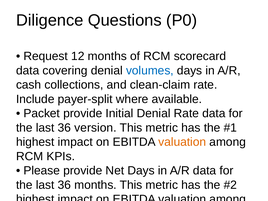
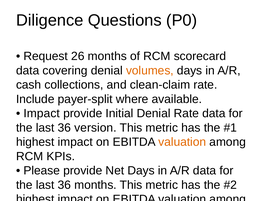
12: 12 -> 26 (78, 56)
volumes colour: blue -> orange (150, 70)
Packet: Packet -> Impact (42, 113)
